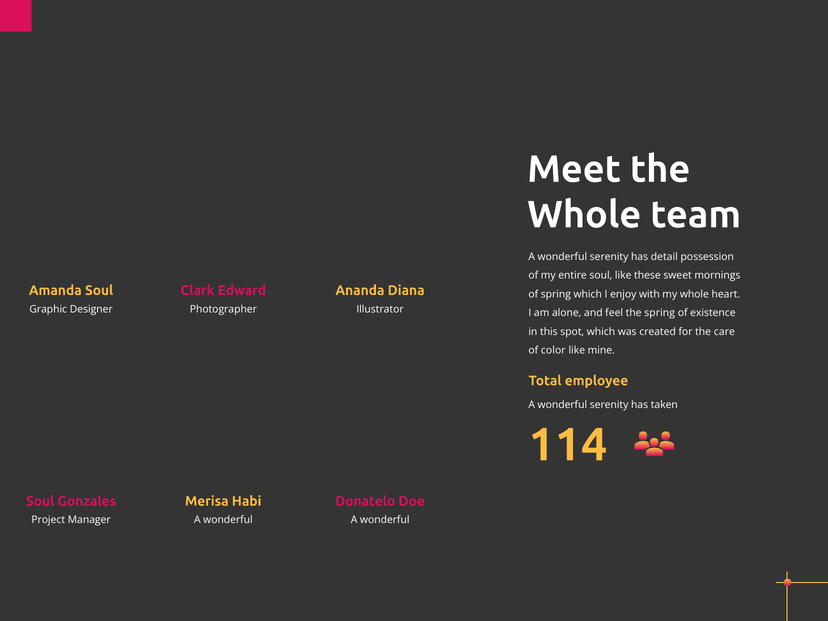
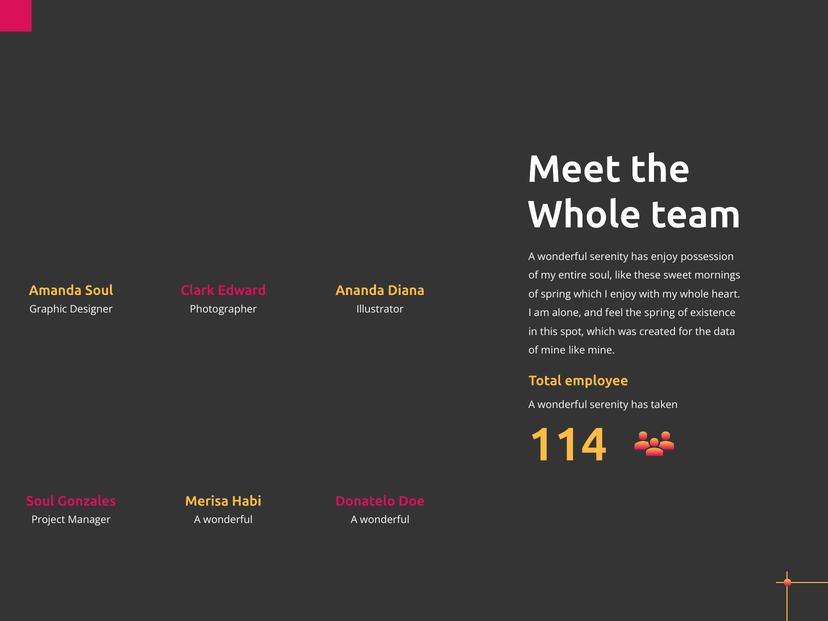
has detail: detail -> enjoy (664, 257)
care: care -> data (724, 332)
of color: color -> mine (553, 350)
